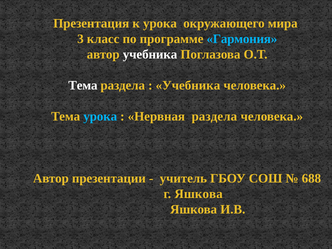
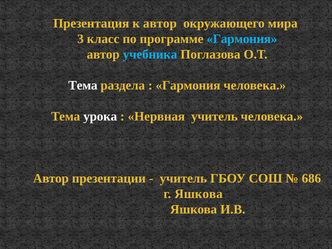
к урока: урока -> автор (160, 23)
учебника colour: white -> light blue (150, 54)
Учебника: Учебника -> Гармония (188, 85)
урока colour: light blue -> white (100, 116)
Нервная раздела: раздела -> учитель (214, 116)
688: 688 -> 686 (311, 178)
